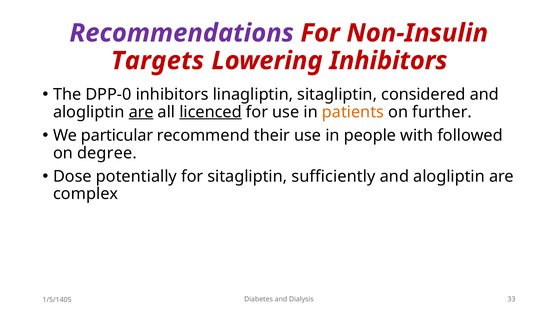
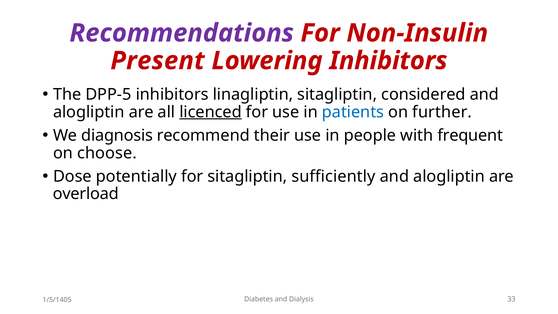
Targets: Targets -> Present (157, 61)
DPP-0: DPP-0 -> DPP-5 (108, 94)
are underline: present -> none (141, 112)
patients colour: orange -> blue (353, 112)
particular: particular -> diagnosis (117, 135)
followed: followed -> frequent (470, 135)
degree: degree -> choose (107, 153)
complex: complex -> overload (86, 194)
